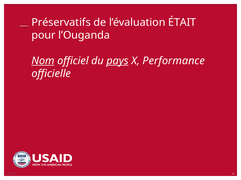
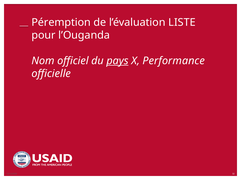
Préservatifs: Préservatifs -> Péremption (61, 22)
ÉTAIT: ÉTAIT -> LISTE (182, 22)
Nom underline: present -> none (43, 61)
